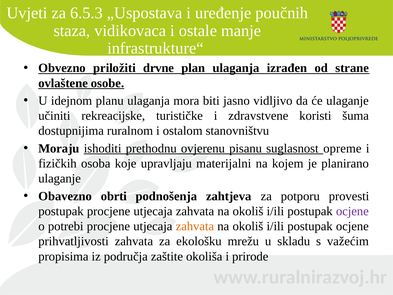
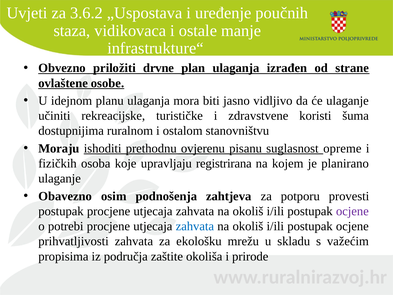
6.5.3: 6.5.3 -> 3.6.2 (87, 13)
materijalni: materijalni -> registrirana (224, 163)
obrti: obrti -> osim (114, 196)
zahvata colour: orange -> blue (195, 226)
